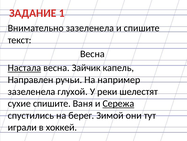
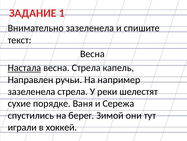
весна Зайчик: Зайчик -> Стрела (86, 67)
зазеленела глухой: глухой -> стрела (73, 91)
сухие спишите: спишите -> порядке (52, 103)
Сережа underline: present -> none (118, 103)
